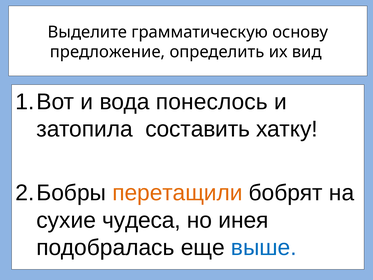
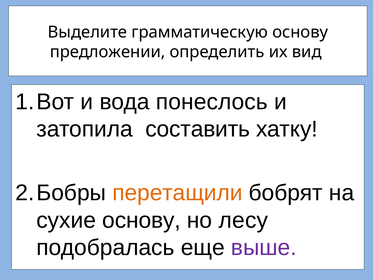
предложение: предложение -> предложении (108, 52)
сухие чудеса: чудеса -> основу (141, 220)
инея: инея -> лесу (243, 220)
выше colour: blue -> purple (264, 247)
